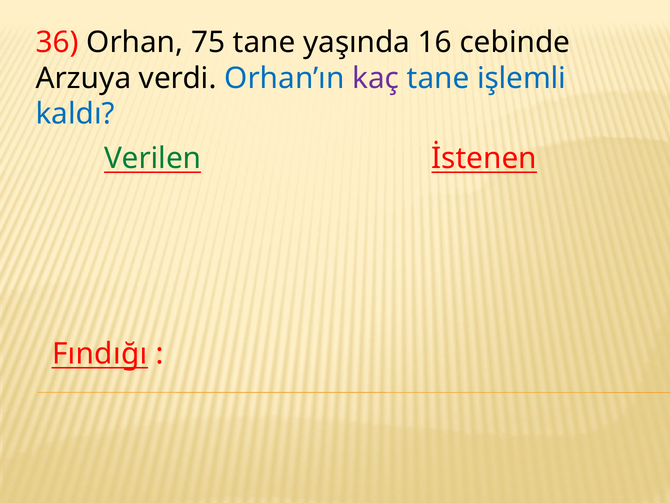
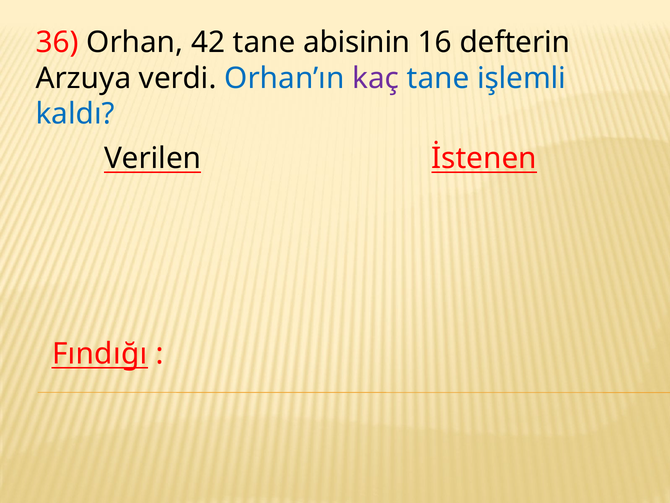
75: 75 -> 42 (208, 42)
yaşında: yaşında -> abisinin (357, 42)
cebinde: cebinde -> defterin (515, 42)
Verilen colour: green -> black (153, 158)
